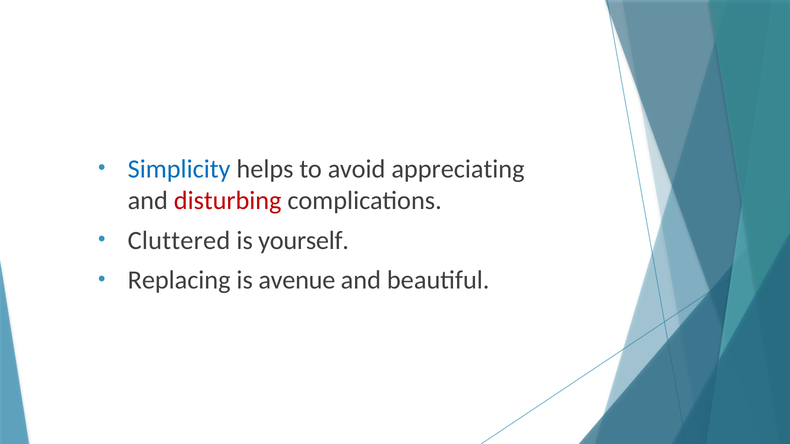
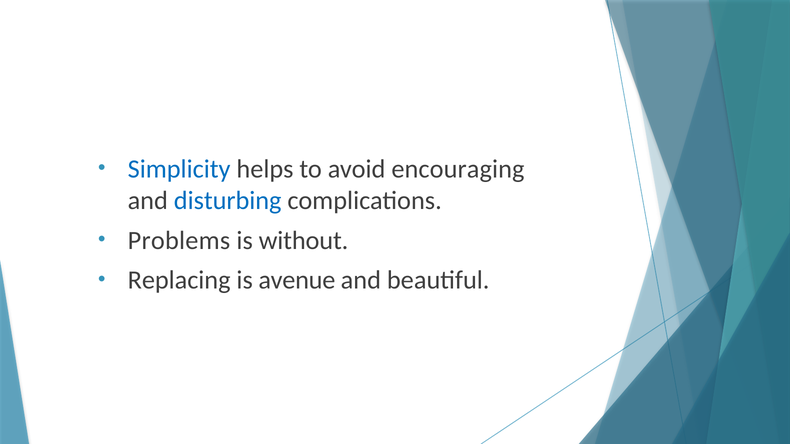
appreciating: appreciating -> encouraging (458, 169)
disturbing colour: red -> blue (228, 201)
Cluttered: Cluttered -> Problems (179, 241)
yourself: yourself -> without (304, 241)
